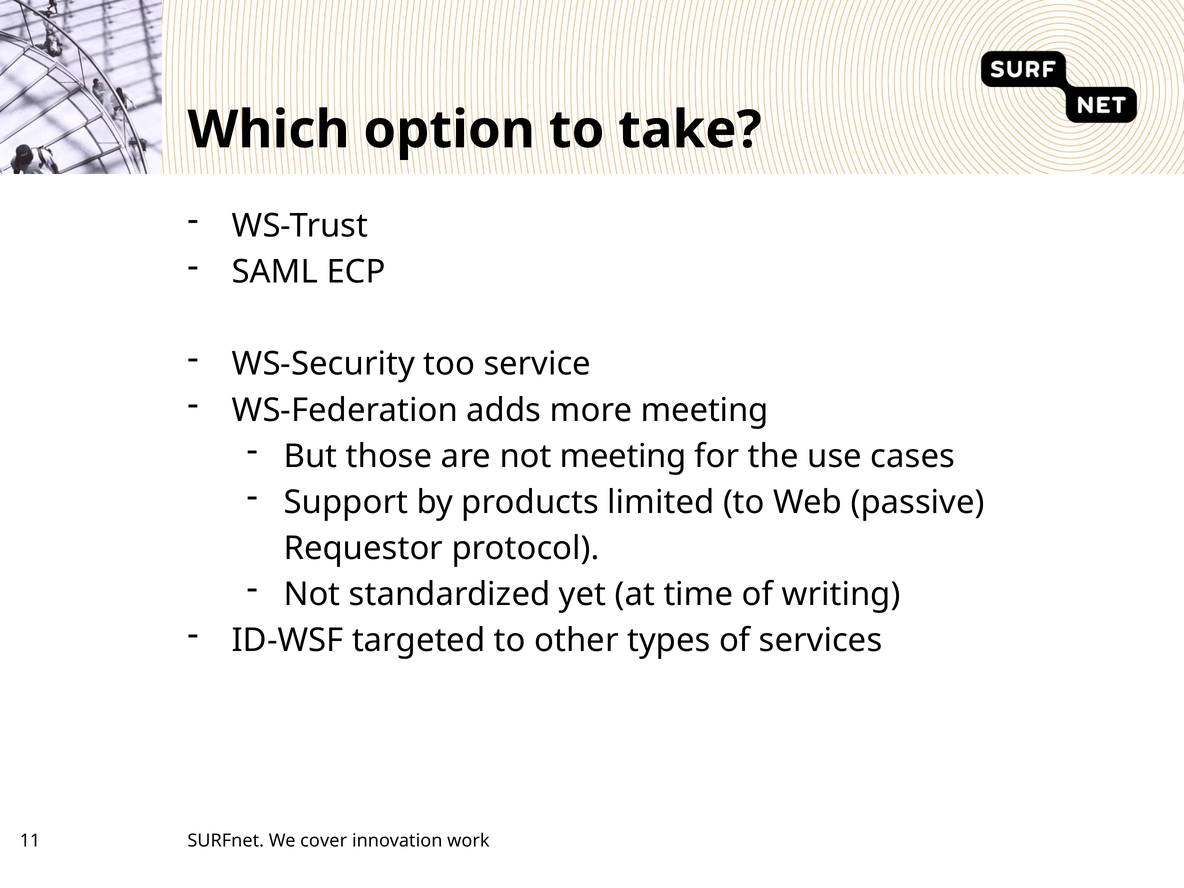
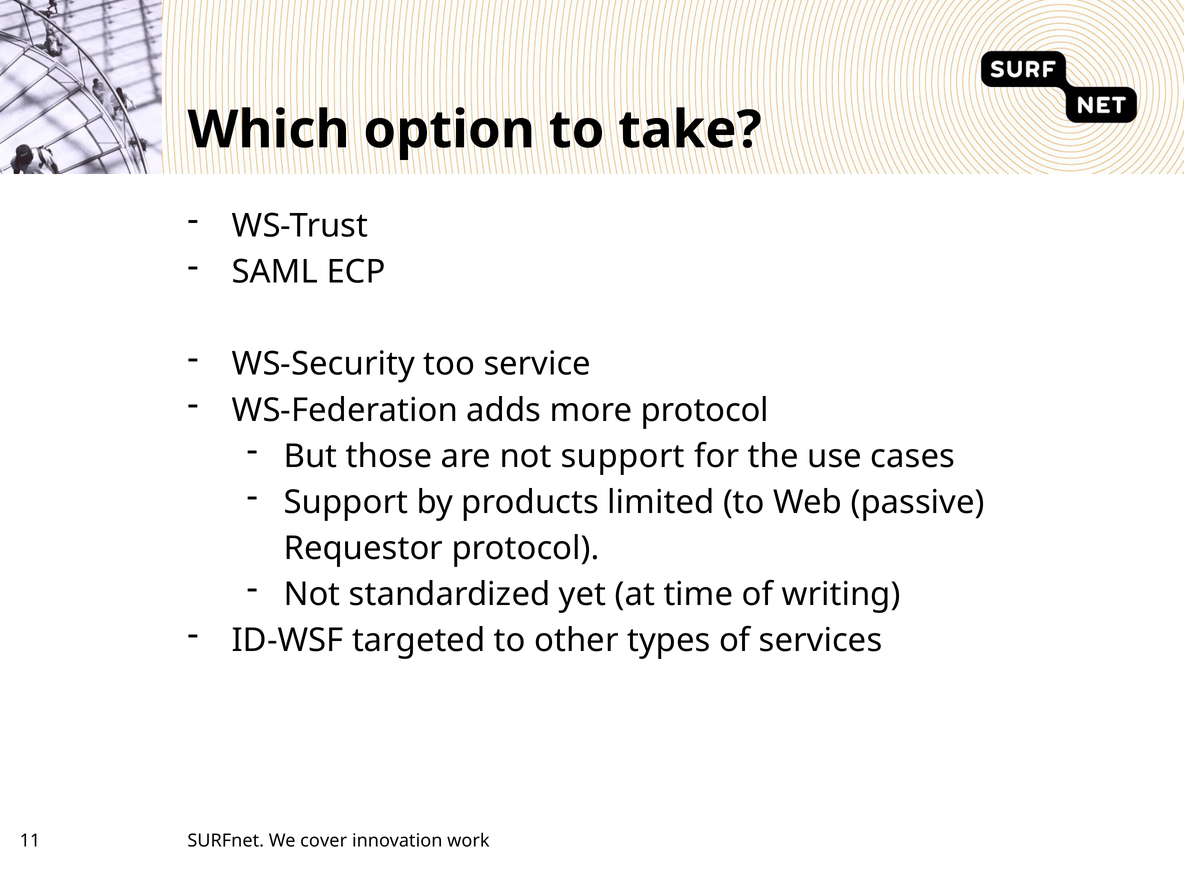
more meeting: meeting -> protocol (705, 410)
not meeting: meeting -> support (623, 456)
